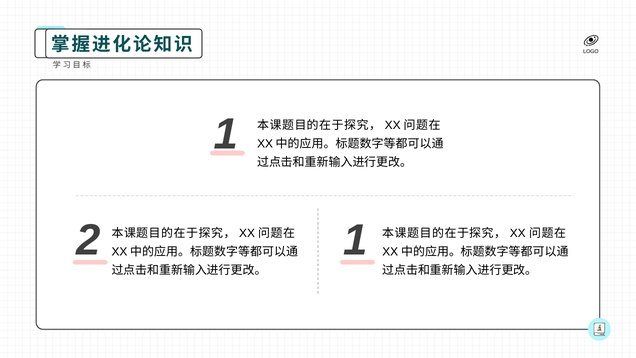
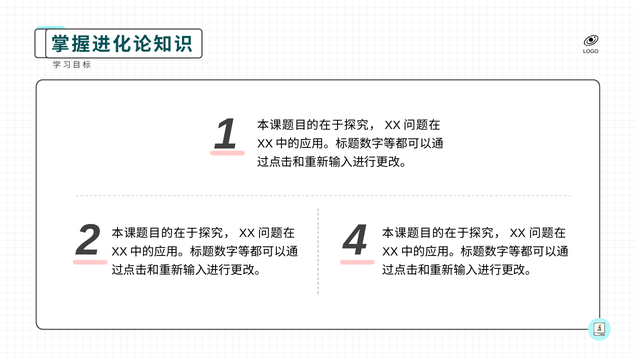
2 1: 1 -> 4 (356, 240)
